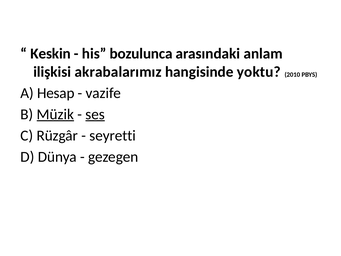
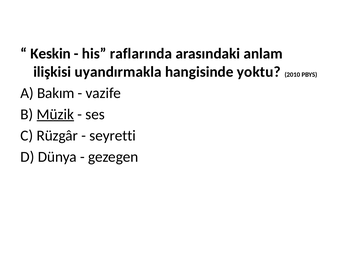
bozulunca: bozulunca -> raflarında (141, 54)
akrabalarımız: akrabalarımız -> uyandırmakla (118, 72)
Hesap: Hesap -> Bakım (56, 93)
ses underline: present -> none (95, 114)
